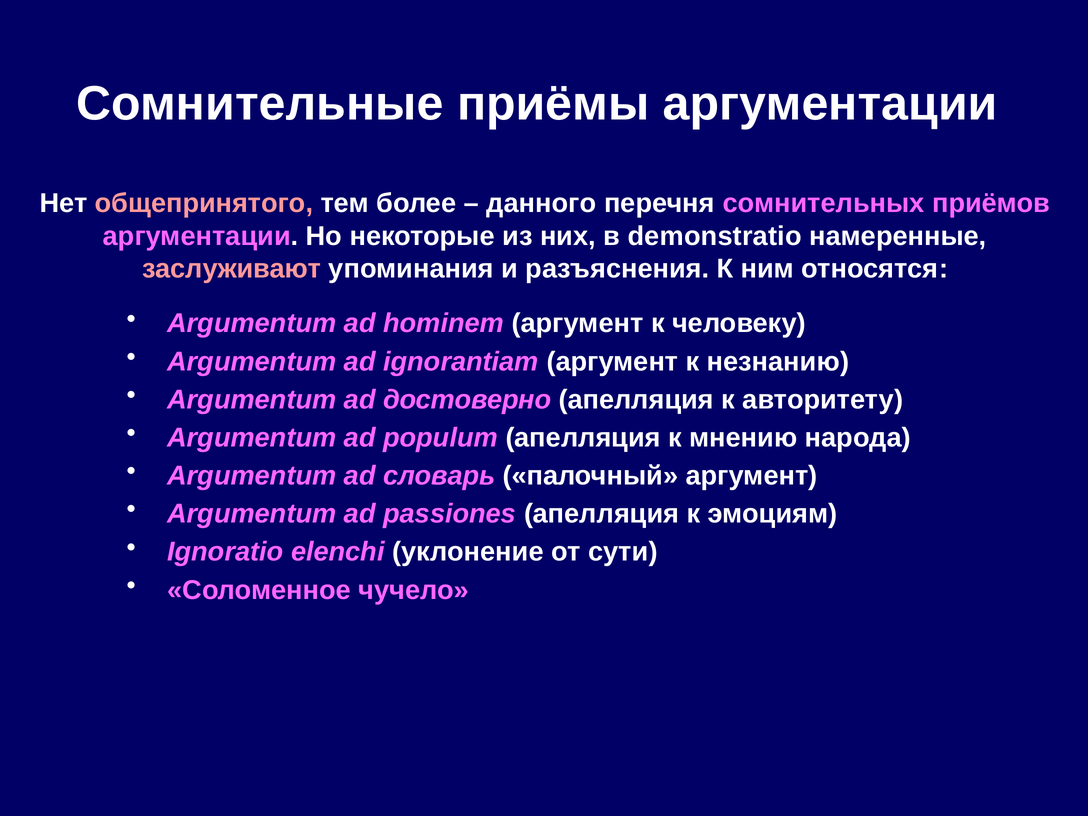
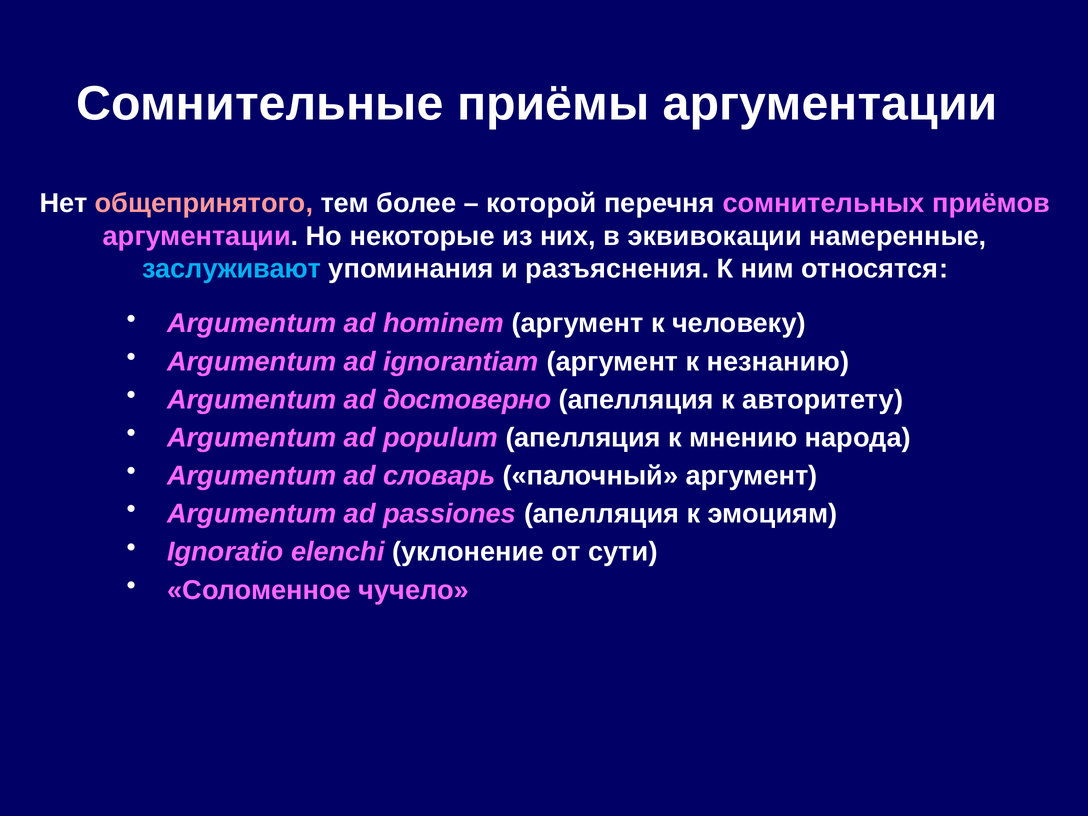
данного: данного -> которой (541, 203)
demonstratio: demonstratio -> эквивокации (715, 236)
заслуживают colour: pink -> light blue (232, 269)
